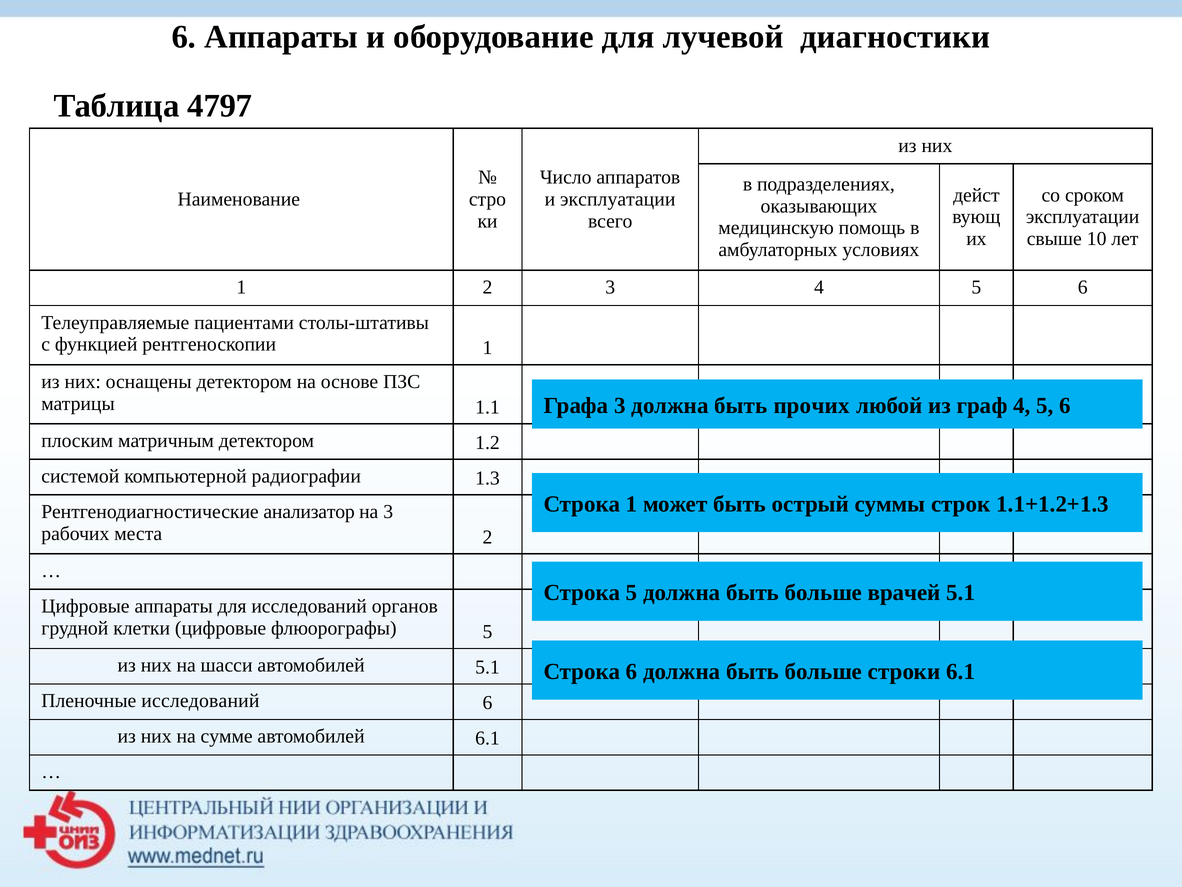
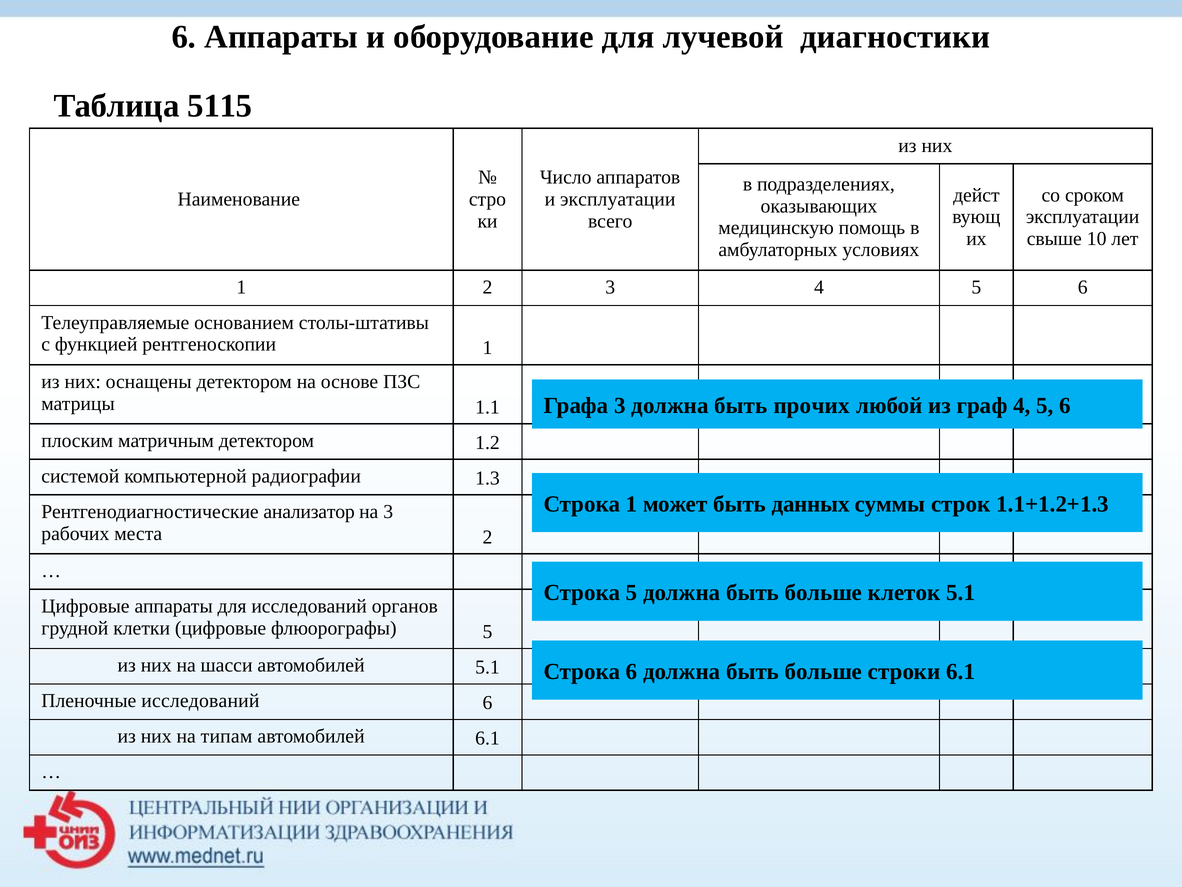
4797: 4797 -> 5115 (220, 106)
пациентами: пациентами -> основанием (244, 322)
острый: острый -> данных (811, 504)
врачей: врачей -> клеток (904, 593)
сумме: сумме -> типам (227, 736)
